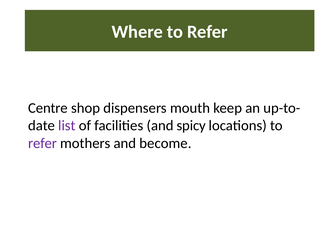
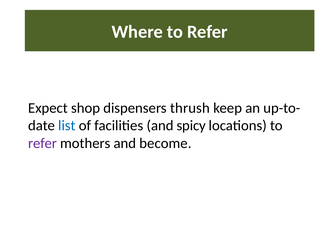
Centre: Centre -> Expect (48, 108)
mouth: mouth -> thrush (190, 108)
list colour: purple -> blue (67, 126)
